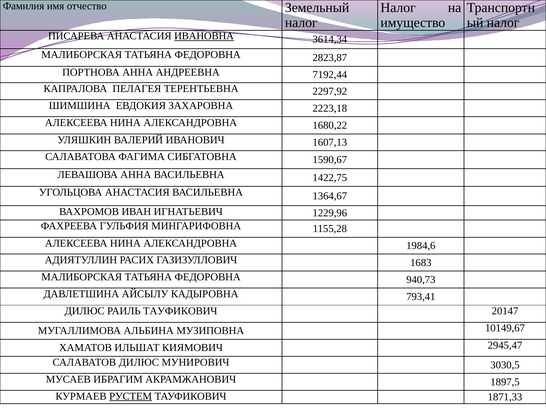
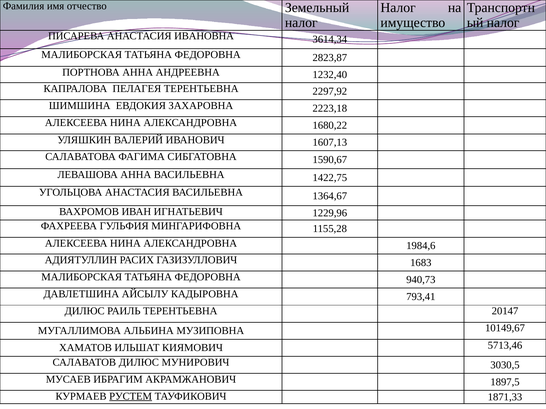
ИВАНОВНА underline: present -> none (204, 36)
7192,44: 7192,44 -> 1232,40 (330, 75)
РАИЛЬ ТАУФИКОВИЧ: ТАУФИКОВИЧ -> ТЕРЕНТЬЕВНА (180, 311)
2945,47: 2945,47 -> 5713,46 (505, 346)
